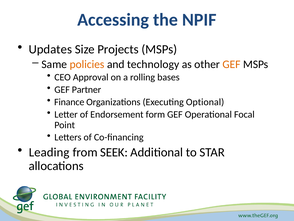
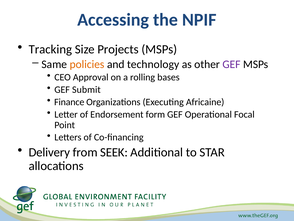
Updates: Updates -> Tracking (50, 49)
GEF colour: orange -> purple (231, 64)
Partner: Partner -> Submit (86, 89)
Optional: Optional -> Africaine (205, 102)
Leading: Leading -> Delivery (49, 152)
